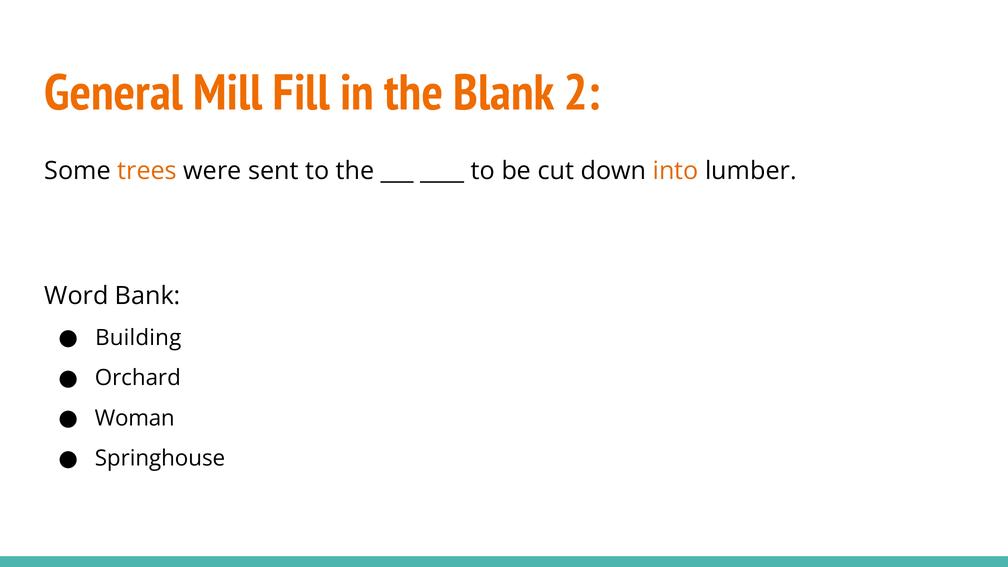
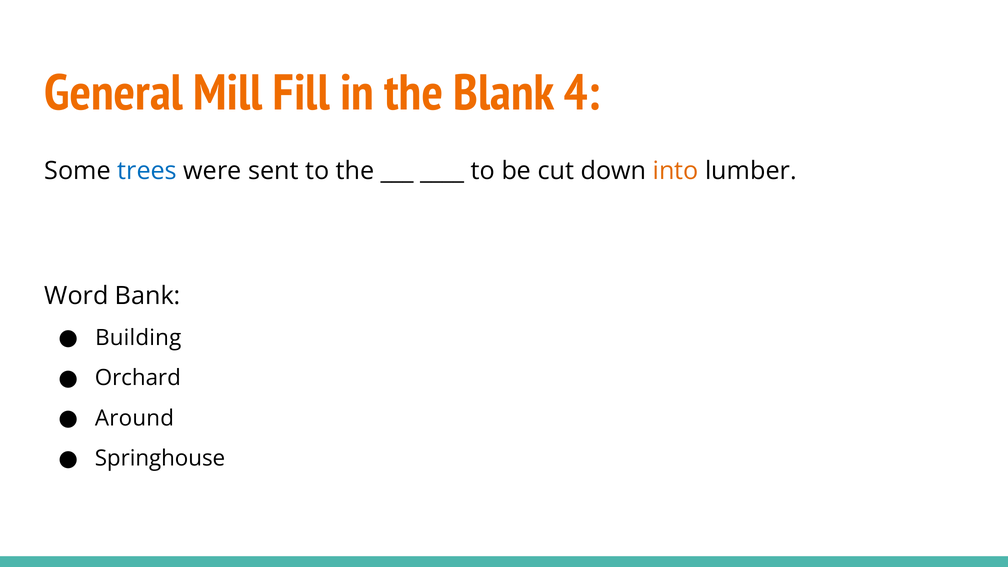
2: 2 -> 4 (582, 93)
trees colour: orange -> blue (147, 171)
Woman: Woman -> Around (134, 418)
